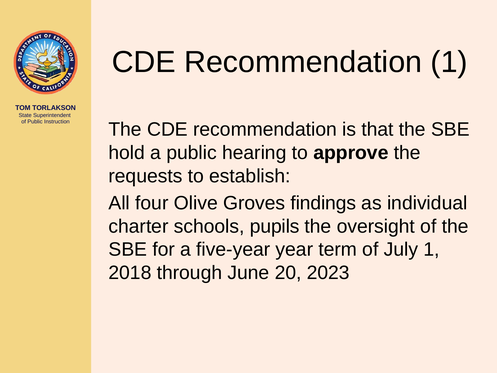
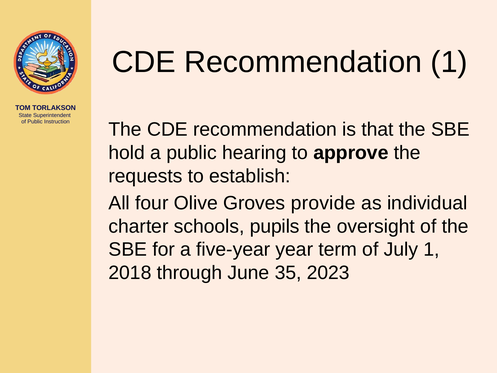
findings: findings -> provide (323, 203)
20: 20 -> 35 (288, 273)
